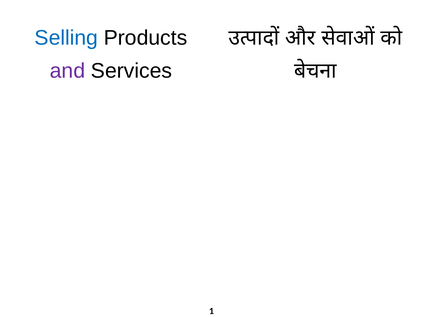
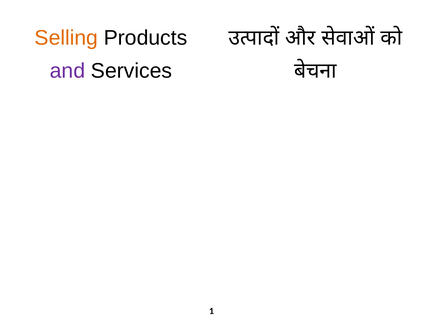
Selling colour: blue -> orange (66, 38)
